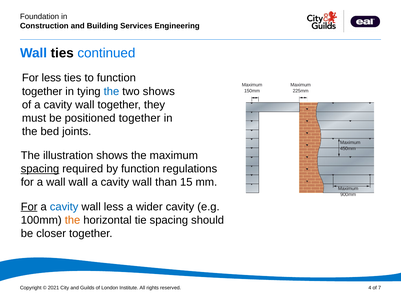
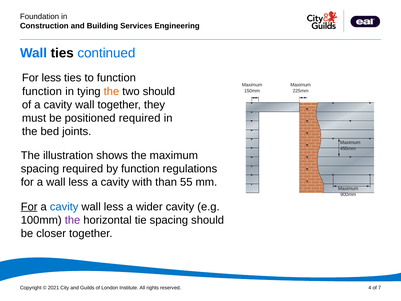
together: together -> function (42, 91)
the colour: blue -> orange (111, 91)
two shows: shows -> should (159, 91)
positioned together: together -> required (140, 118)
spacing underline: present -> none (40, 169)
a wall wall: wall -> less (78, 182)
wall: wall -> with (142, 182)
15: 15 -> 55 (186, 182)
the colour: orange -> purple (73, 220)
